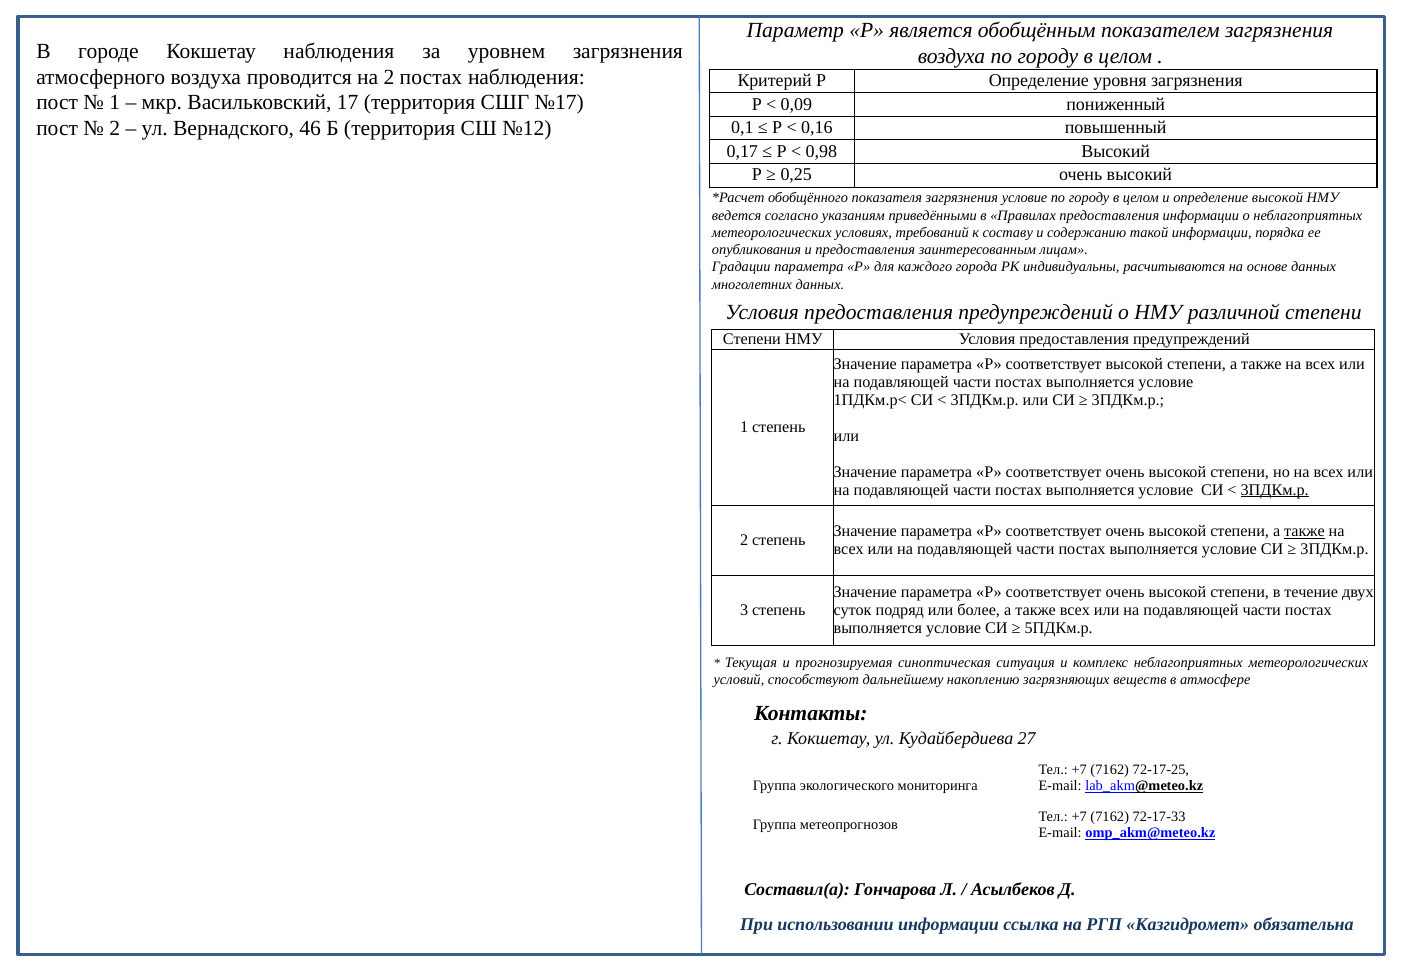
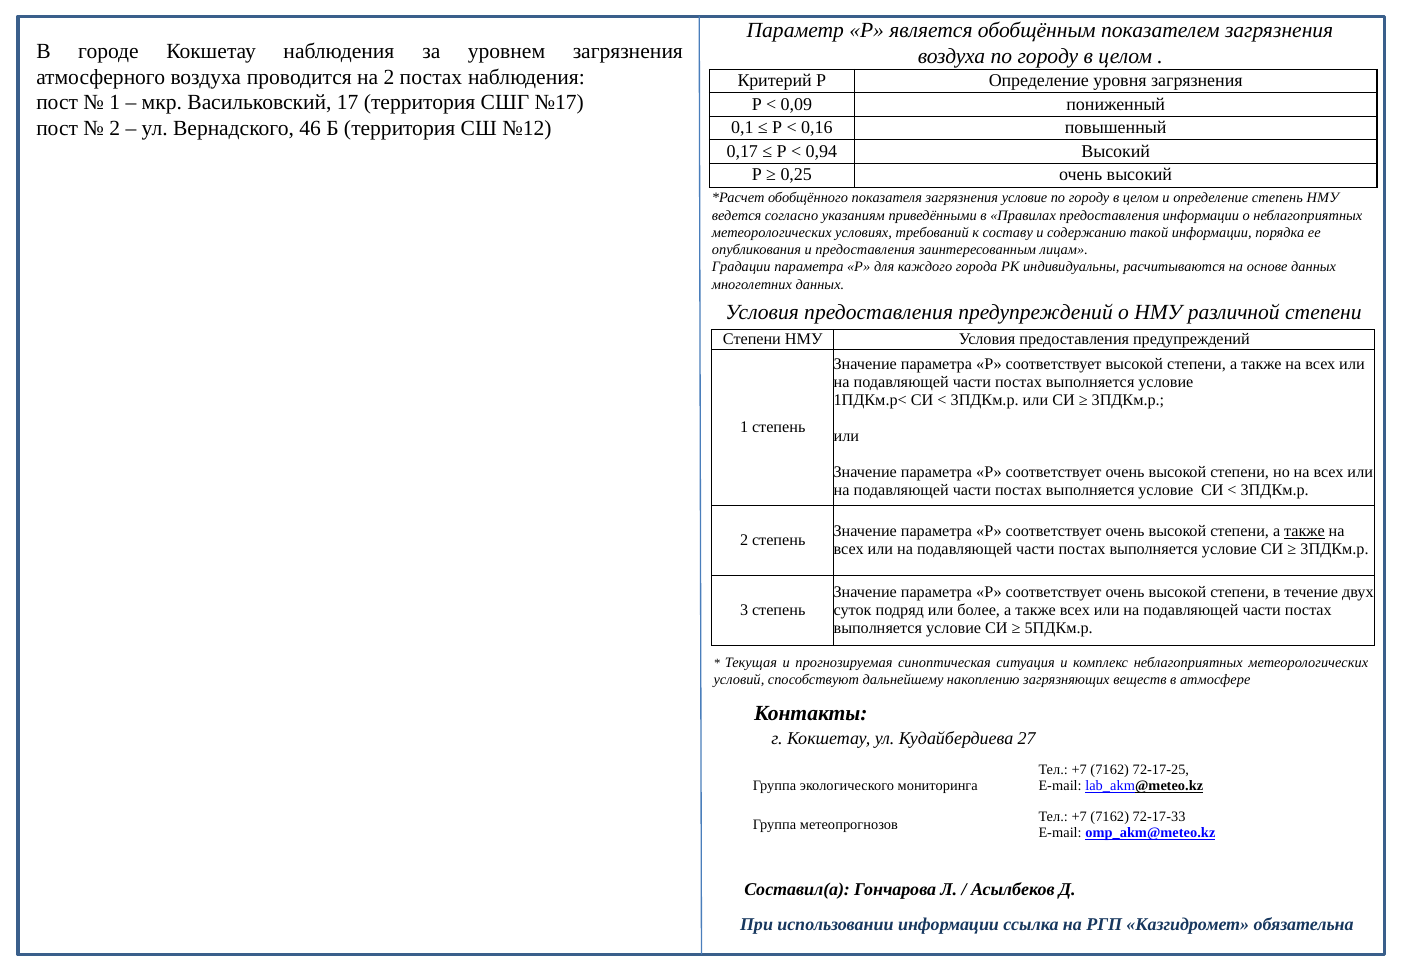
0,98: 0,98 -> 0,94 (821, 151)
определение высокой: высокой -> степень (1277, 198)
3ПДКм.р underline: present -> none (1275, 490)
